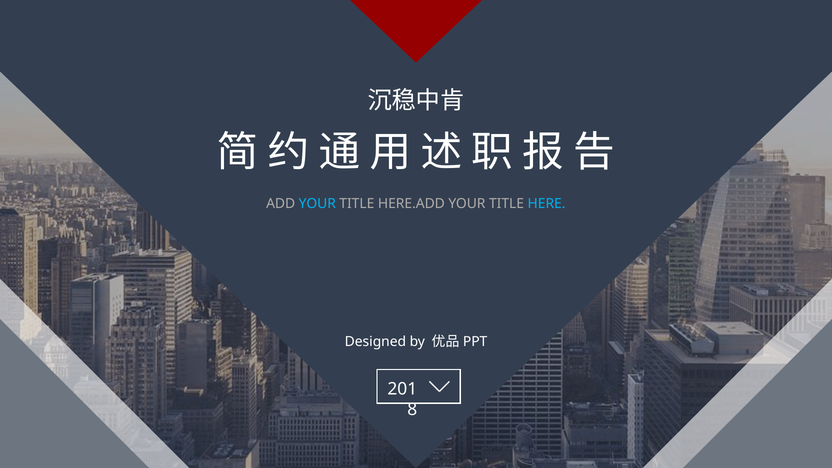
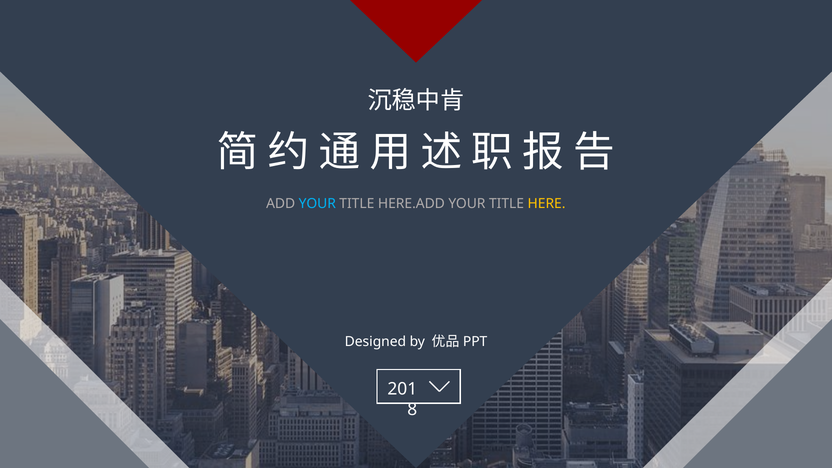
HERE colour: light blue -> yellow (547, 204)
